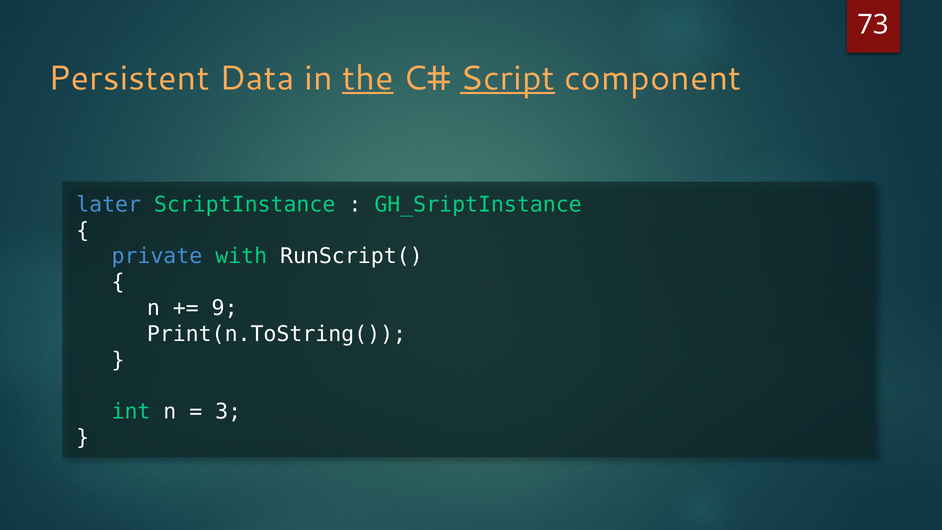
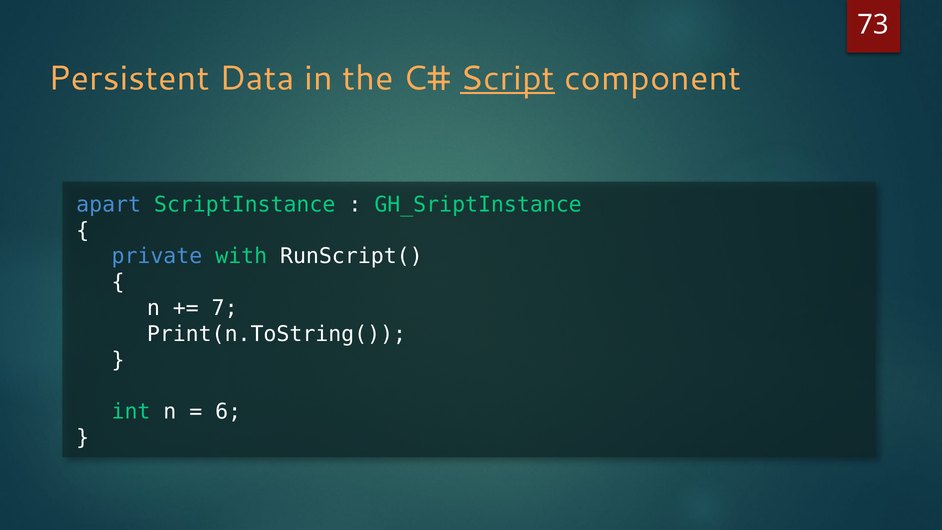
the underline: present -> none (368, 78)
later: later -> apart (109, 204)
9: 9 -> 7 (225, 308)
3: 3 -> 6 (228, 412)
